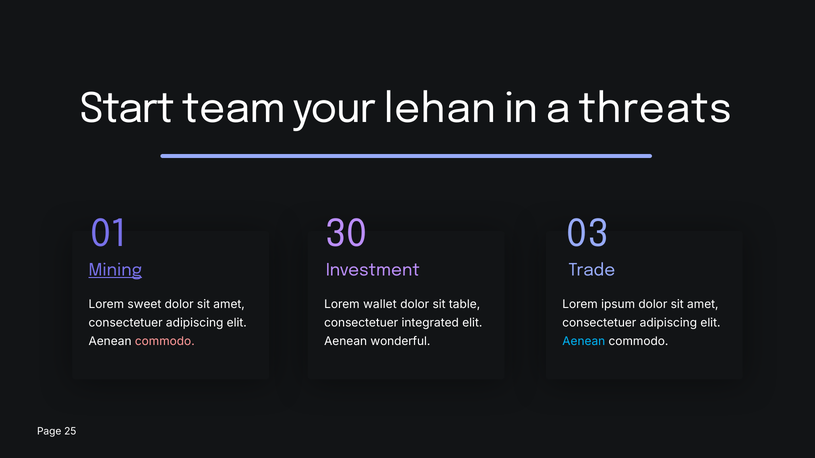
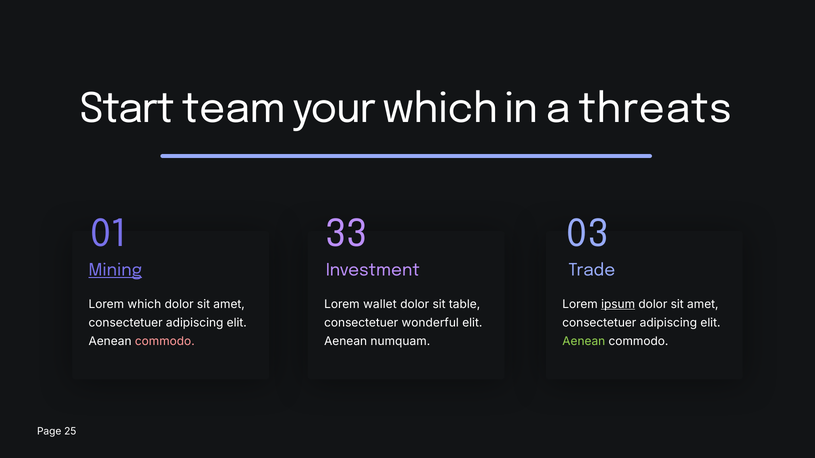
your lehan: lehan -> which (440, 109)
30: 30 -> 33 (346, 234)
Lorem sweet: sweet -> which (144, 304)
ipsum underline: none -> present (618, 304)
integrated: integrated -> wonderful (430, 323)
wonderful: wonderful -> numquam (400, 342)
Aenean colour: light blue -> light green (584, 342)
